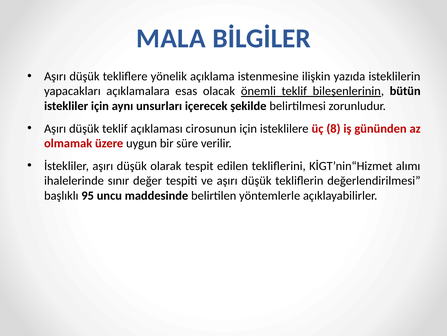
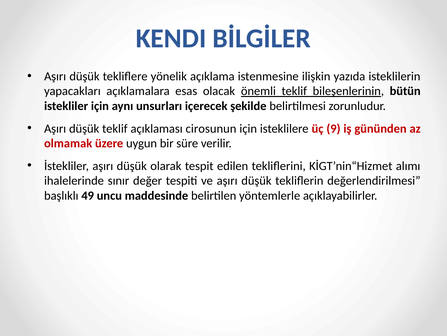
MALA: MALA -> KENDI (171, 38)
8: 8 -> 9 (333, 128)
95: 95 -> 49 (88, 195)
